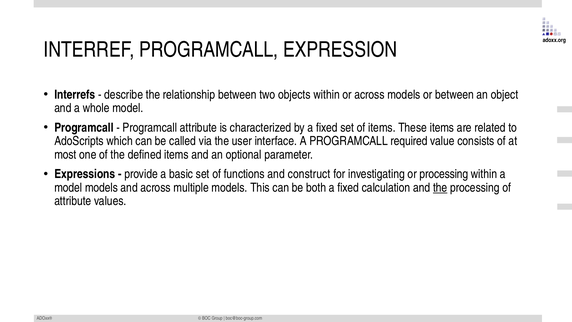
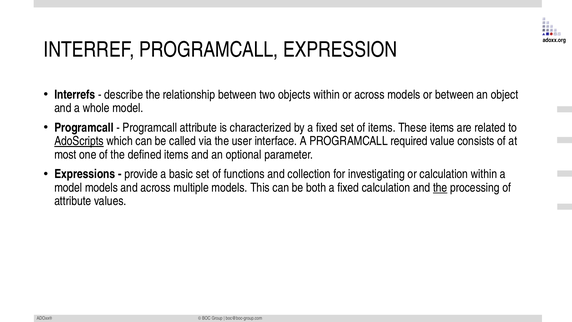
AdoScripts underline: none -> present (79, 141)
construct: construct -> collection (309, 174)
or processing: processing -> calculation (444, 174)
